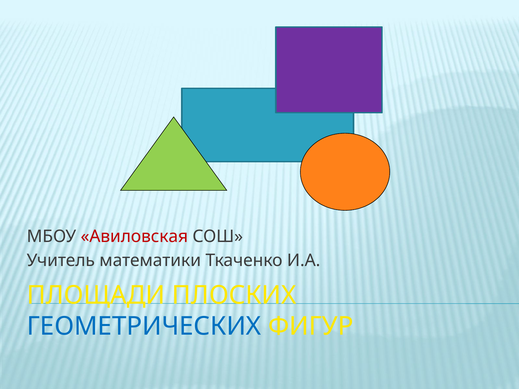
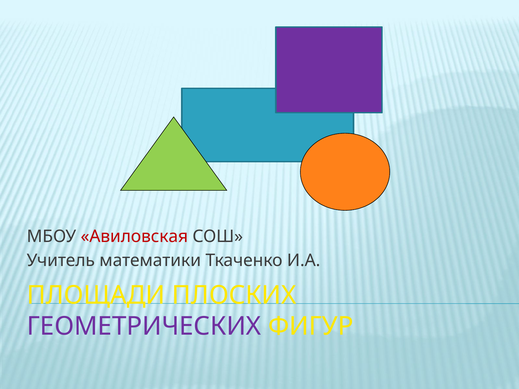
ГЕОМЕТРИЧЕСКИХ colour: blue -> purple (144, 327)
